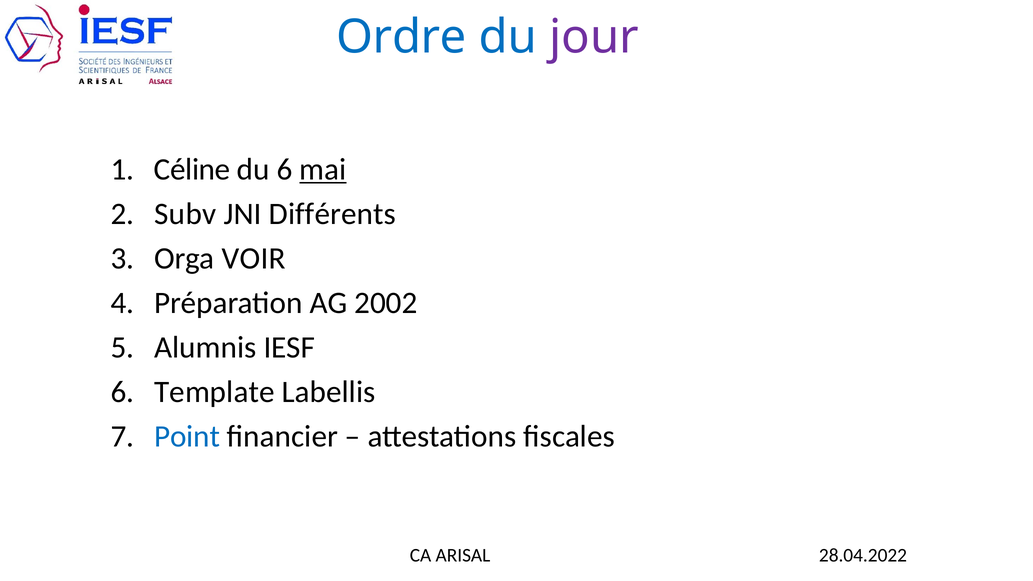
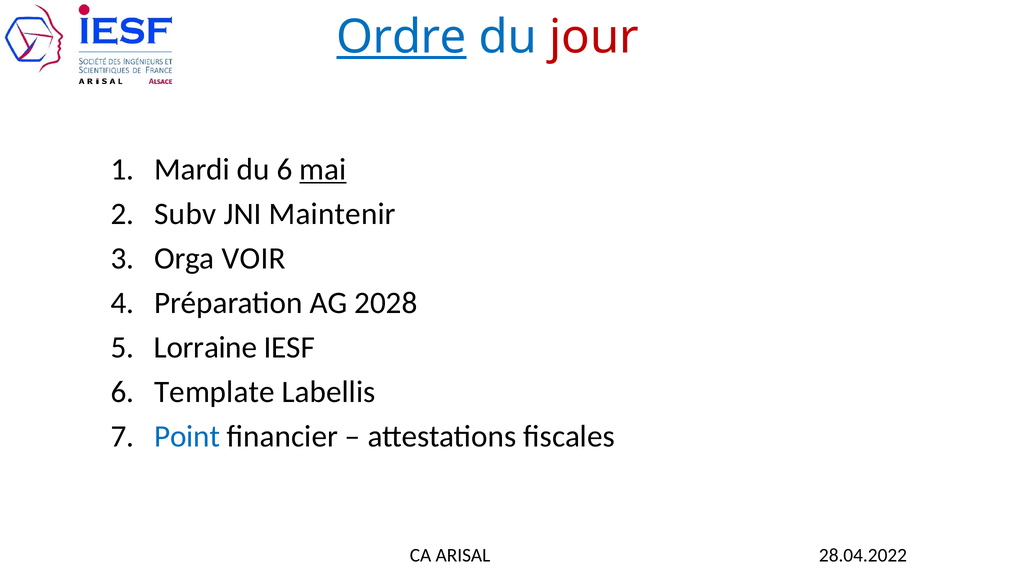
Ordre underline: none -> present (401, 37)
jour colour: purple -> red (594, 37)
Céline: Céline -> Mardi (192, 169)
Différents: Différents -> Maintenir (332, 214)
2002: 2002 -> 2028 (386, 303)
Alumnis: Alumnis -> Lorraine (206, 347)
